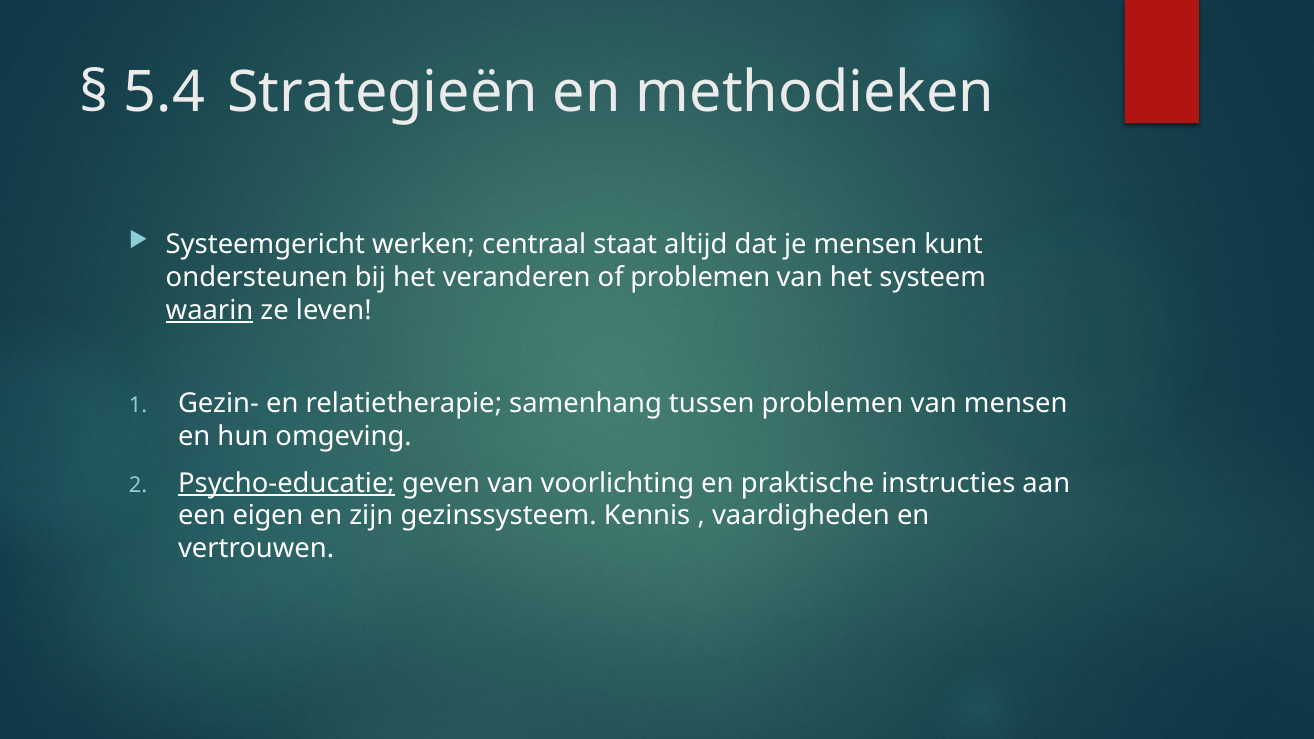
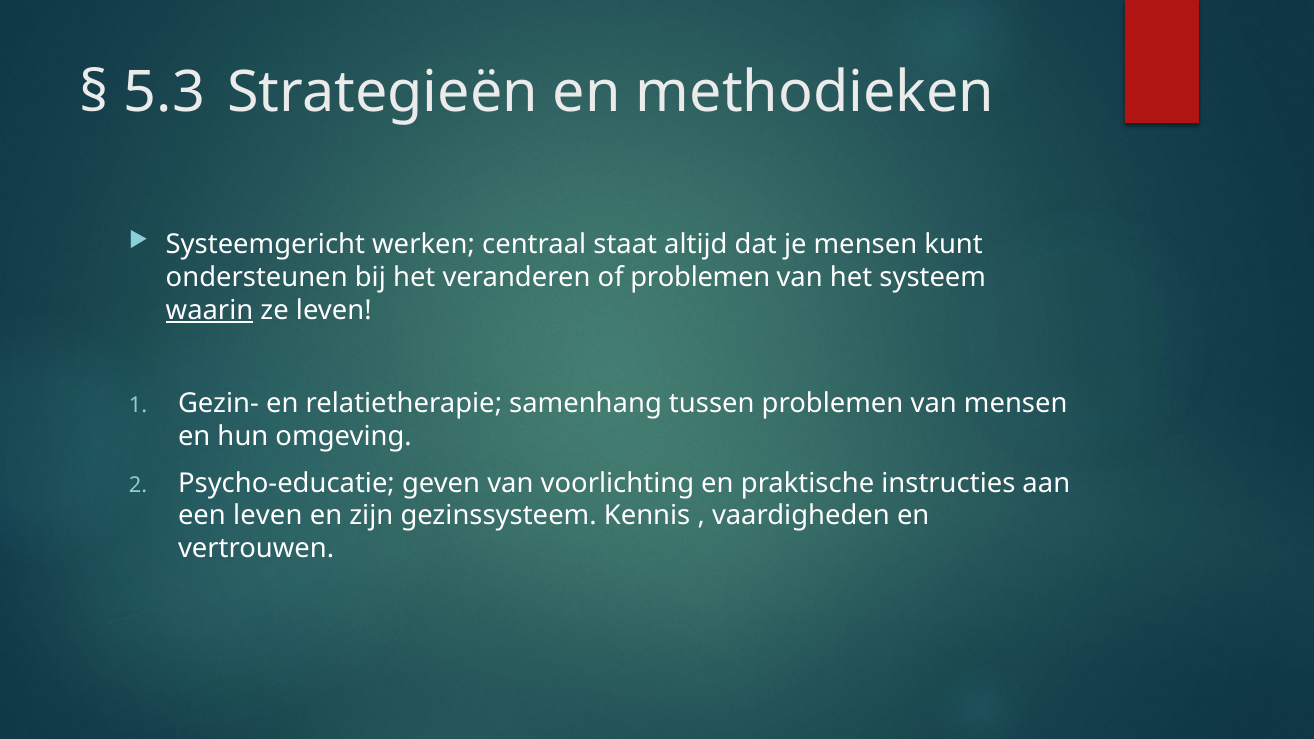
5.4: 5.4 -> 5.3 (164, 92)
Psycho-educatie underline: present -> none (286, 483)
een eigen: eigen -> leven (268, 516)
